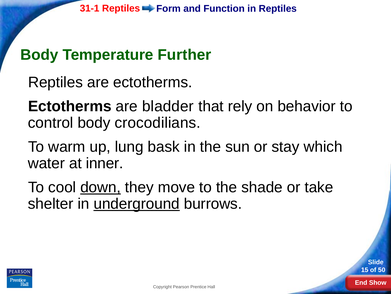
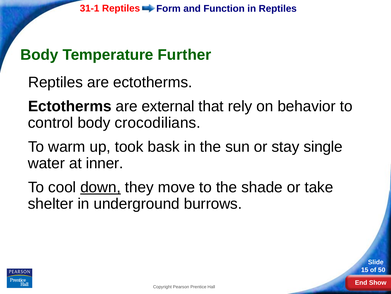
bladder: bladder -> external (168, 106)
lung: lung -> took (129, 147)
which: which -> single (323, 147)
underground underline: present -> none (137, 203)
